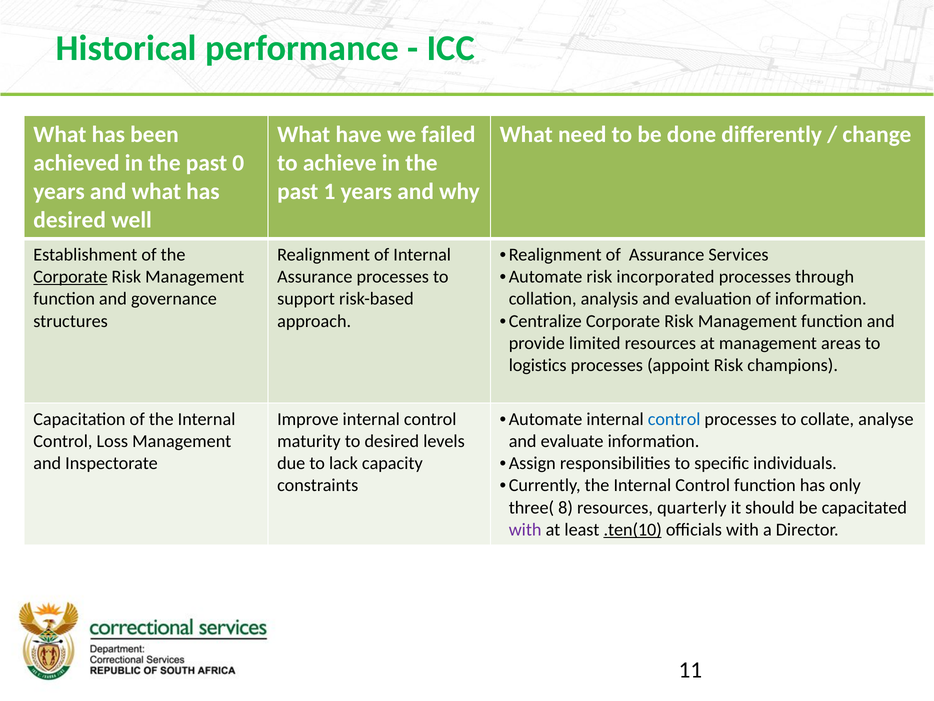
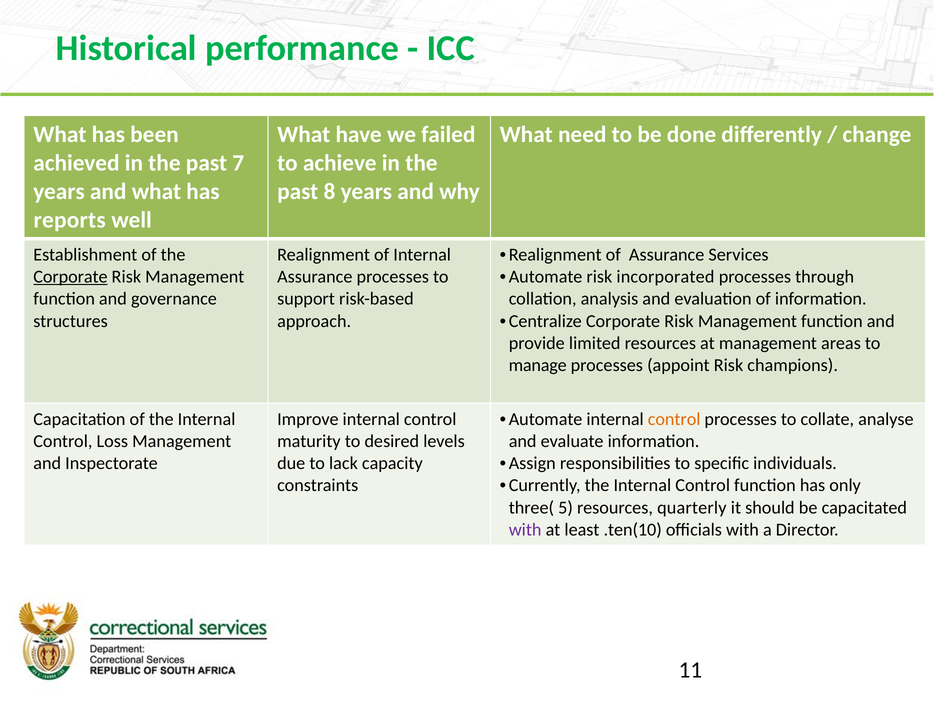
0: 0 -> 7 (238, 163)
1: 1 -> 8 (330, 191)
desired: desired -> reports (70, 220)
logistics: logistics -> manage (538, 365)
control colour: blue -> orange (674, 419)
8: 8 -> 5 (566, 507)
.ten(10 underline: present -> none (633, 529)
